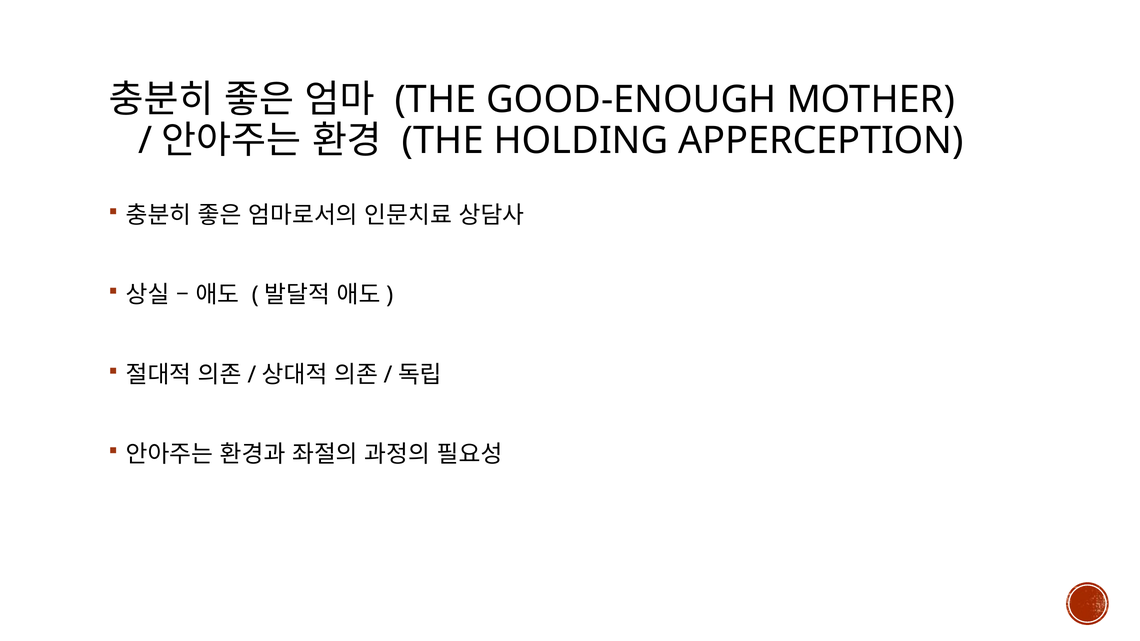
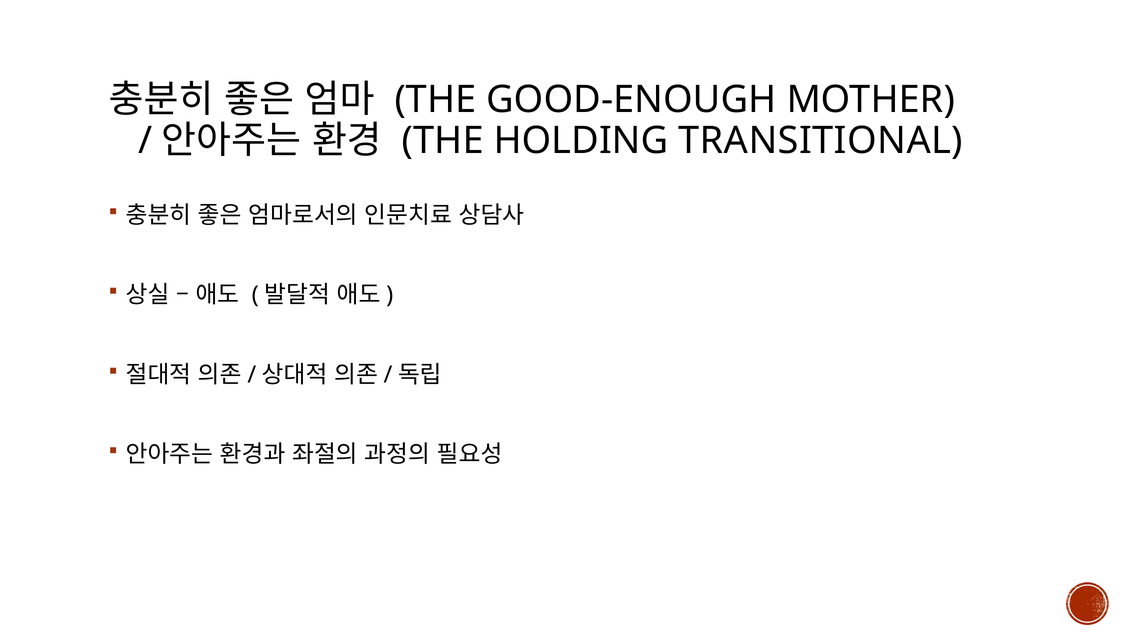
APPERCEPTION: APPERCEPTION -> TRANSITIONAL (821, 141)
